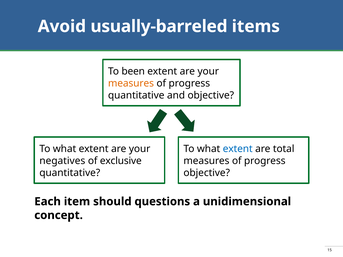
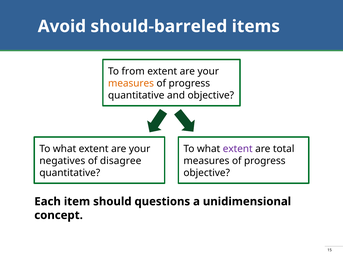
usually-barreled: usually-barreled -> should-barreled (159, 26)
been: been -> from (133, 71)
extent colour: blue -> purple (238, 149)
exclusive: exclusive -> disagree (121, 161)
